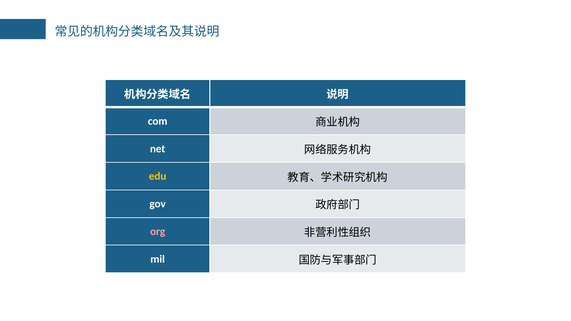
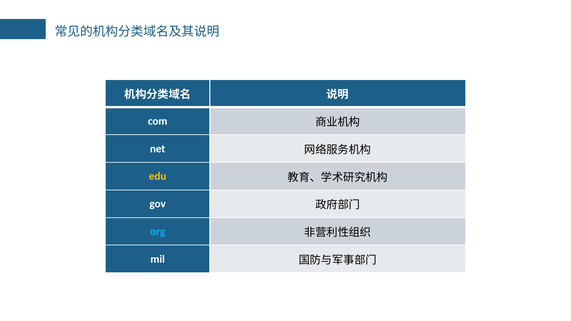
org colour: pink -> light blue (158, 232)
